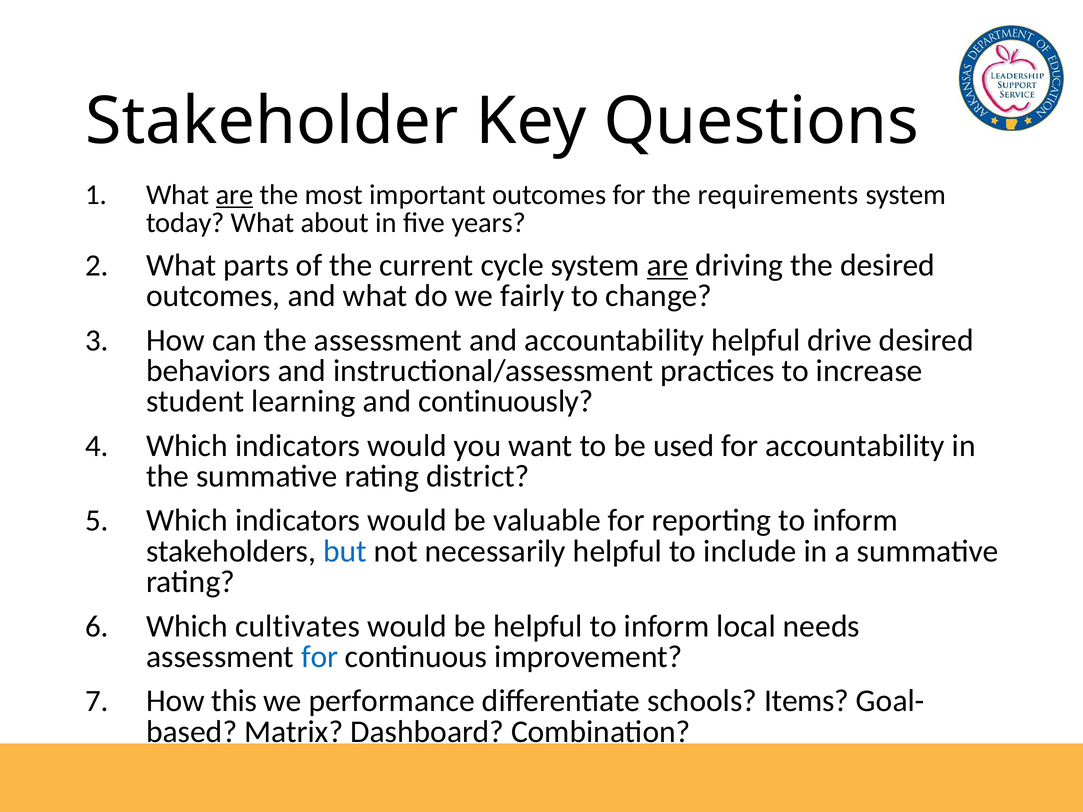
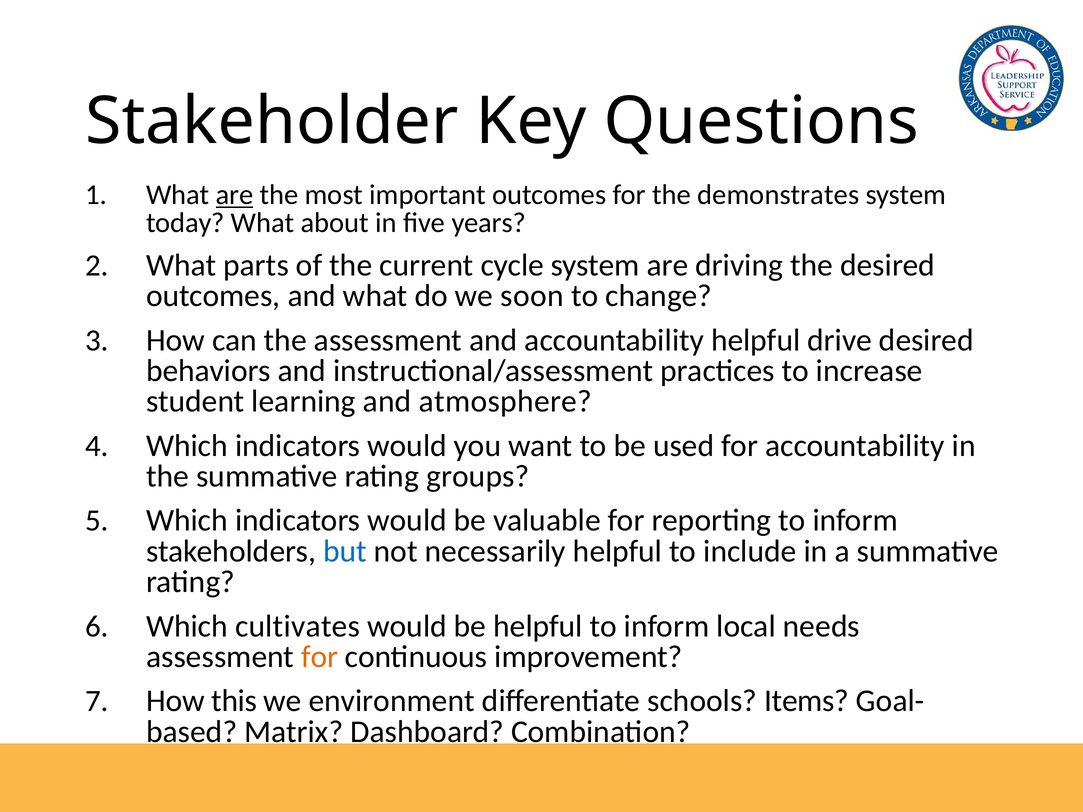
requirements: requirements -> demonstrates (778, 195)
are underline: present -> none (668, 265)
fairly: fairly -> soon (532, 296)
continuously: continuously -> atmosphere (505, 402)
district: district -> groups (478, 476)
for colour: blue -> orange (320, 657)
performance: performance -> environment (392, 701)
